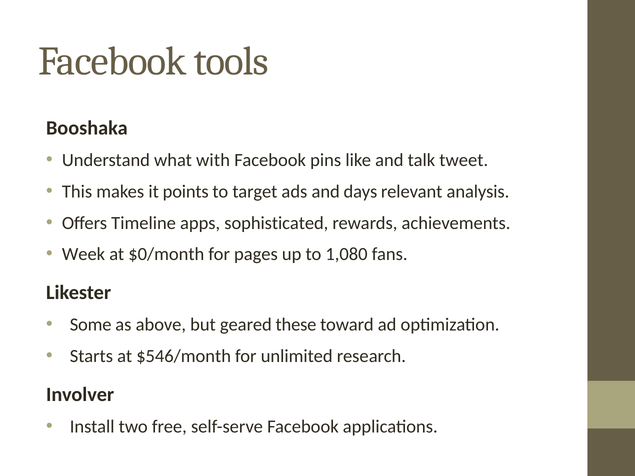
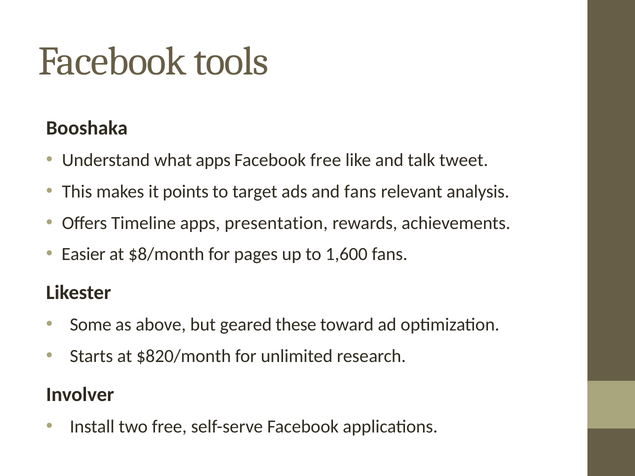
what with: with -> apps (213, 160)
Facebook pins: pins -> free (326, 160)
and days: days -> fans (360, 192)
sophisticated: sophisticated -> presentation (276, 223)
Week: Week -> Easier (84, 254)
$0/month: $0/month -> $8/month (166, 254)
1,080: 1,080 -> 1,600 (347, 254)
$546/month: $546/month -> $820/month (184, 356)
